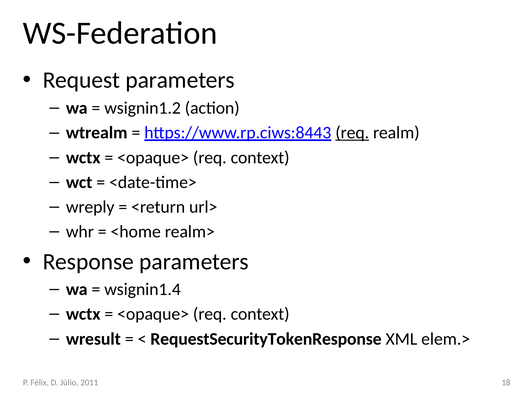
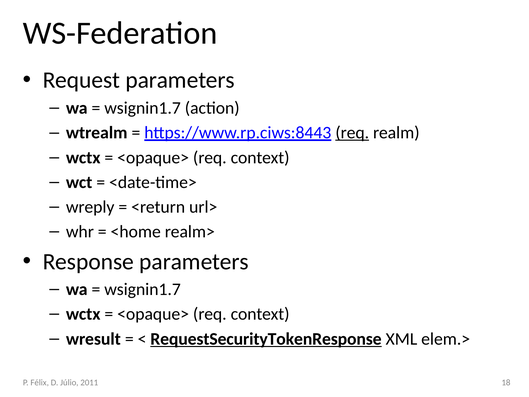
wsignin1.2: wsignin1.2 -> wsignin1.7 (143, 108)
wsignin1.4: wsignin1.4 -> wsignin1.7 (143, 289)
RequestSecurityTokenResponse underline: none -> present (266, 339)
